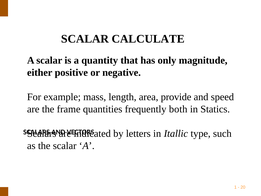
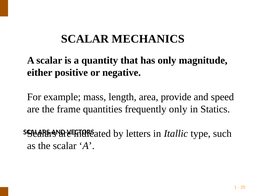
SCALAR CALCULATE: CALCULATE -> MECHANICS (148, 39)
frequently both: both -> only (178, 109)
